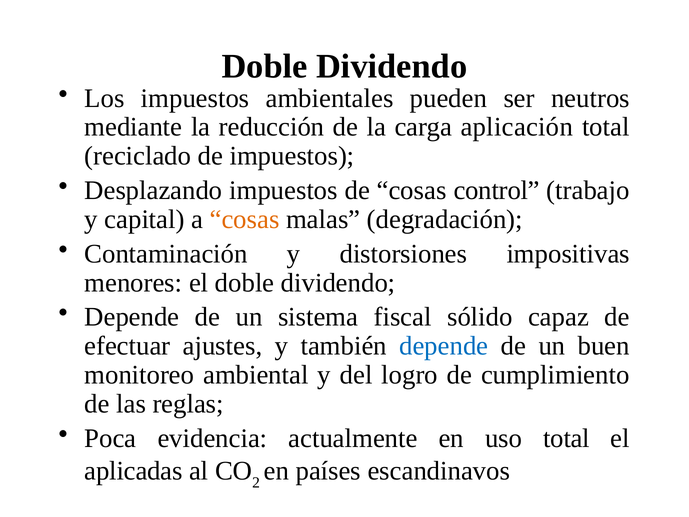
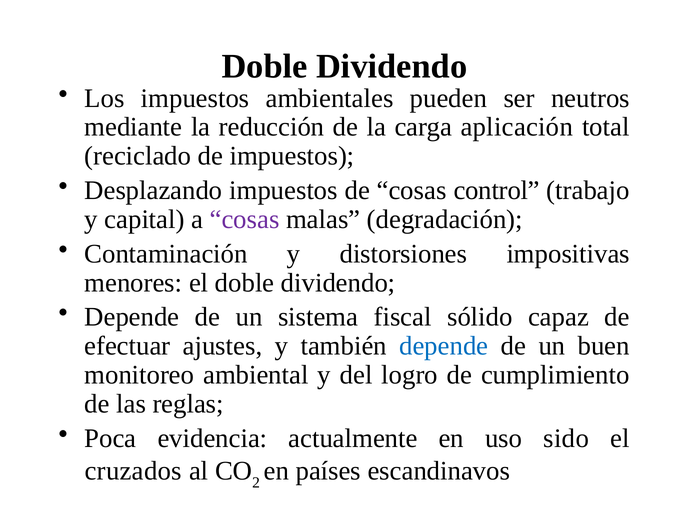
cosas colour: orange -> purple (245, 219)
uso total: total -> sido (566, 438)
aplicadas: aplicadas -> cruzados (133, 471)
